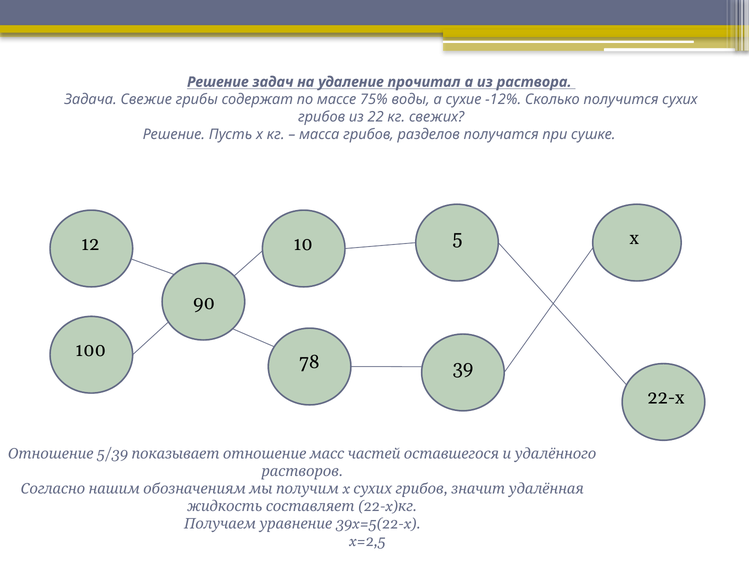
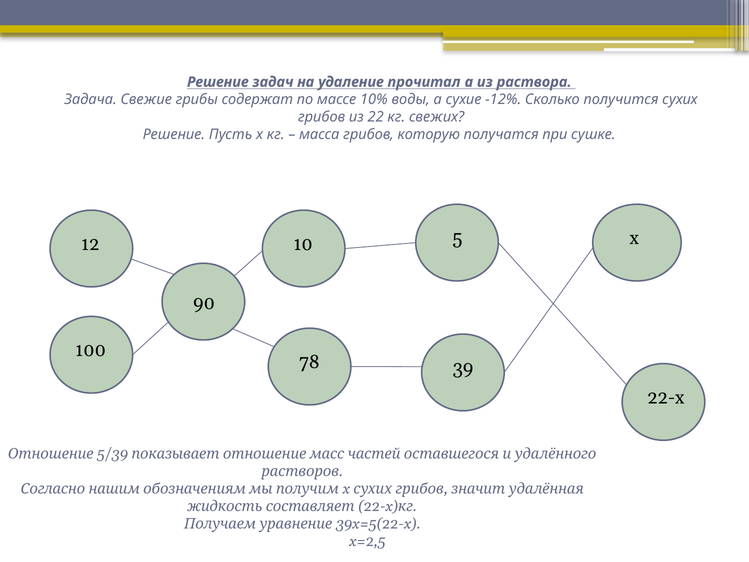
75%: 75% -> 10% (374, 99)
разделов: разделов -> которую (429, 134)
